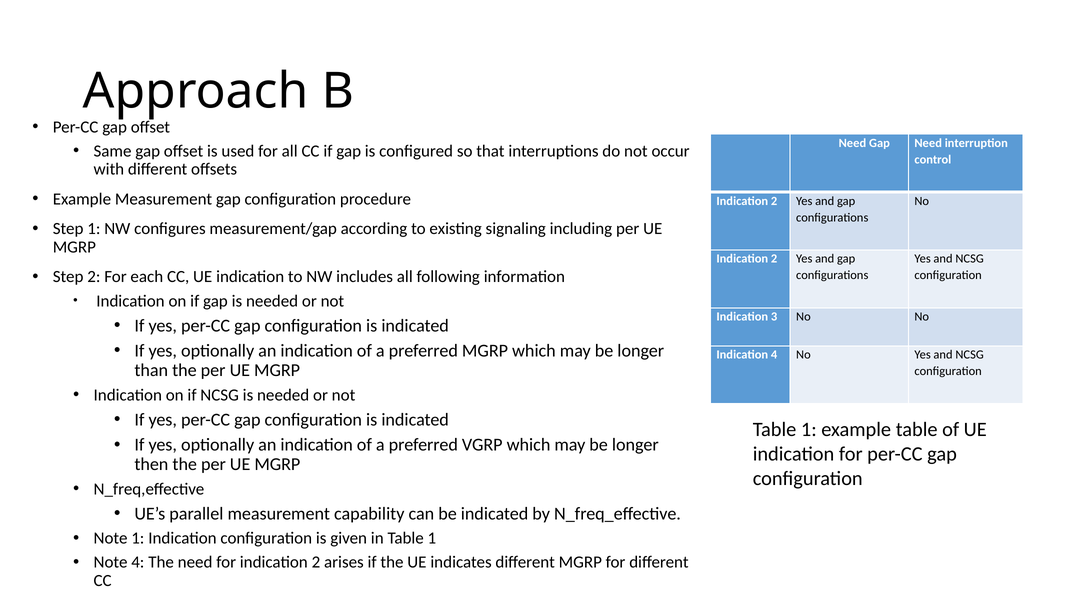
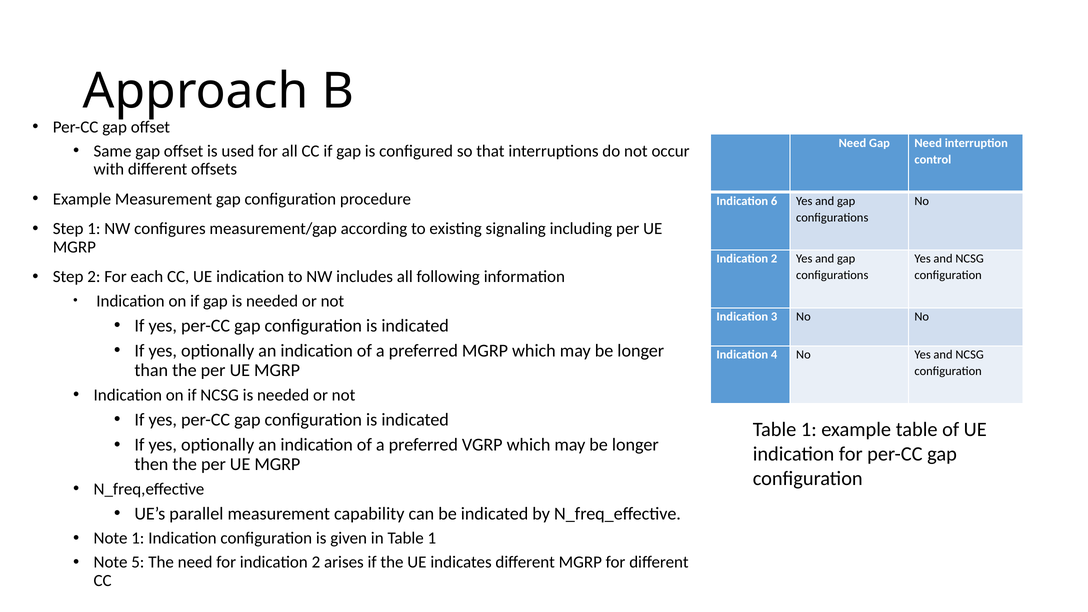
2: 2 -> 6 (774, 201)
Note 4: 4 -> 5 (138, 562)
